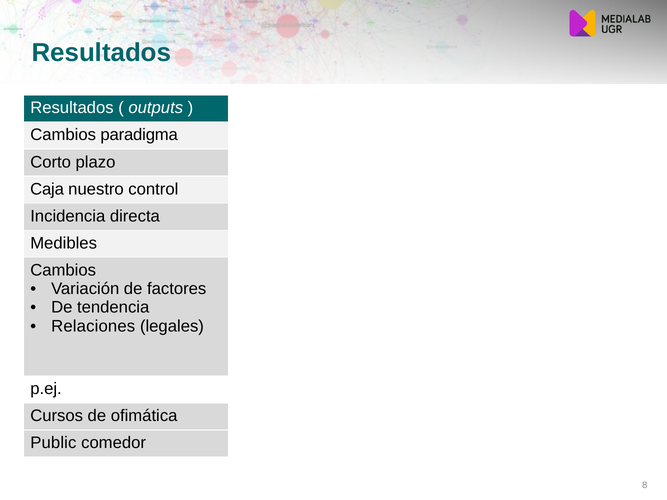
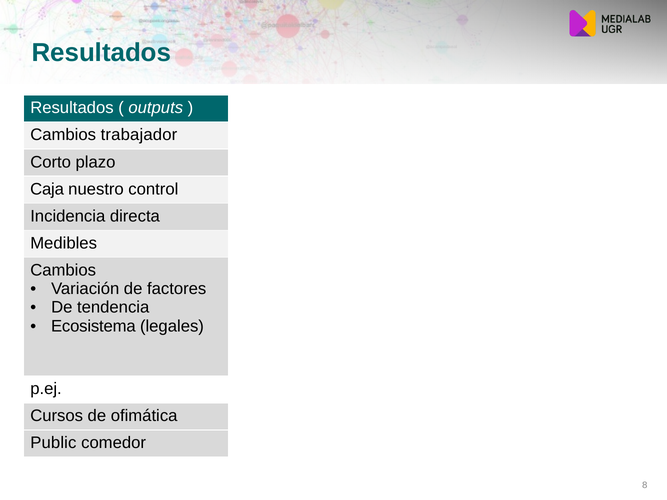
paradigma: paradigma -> trabajador (139, 135)
Relaciones: Relaciones -> Ecosistema (93, 326)
